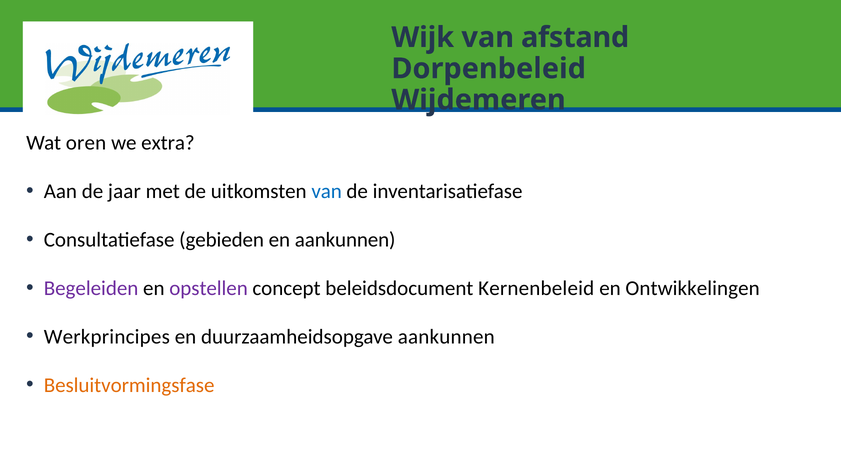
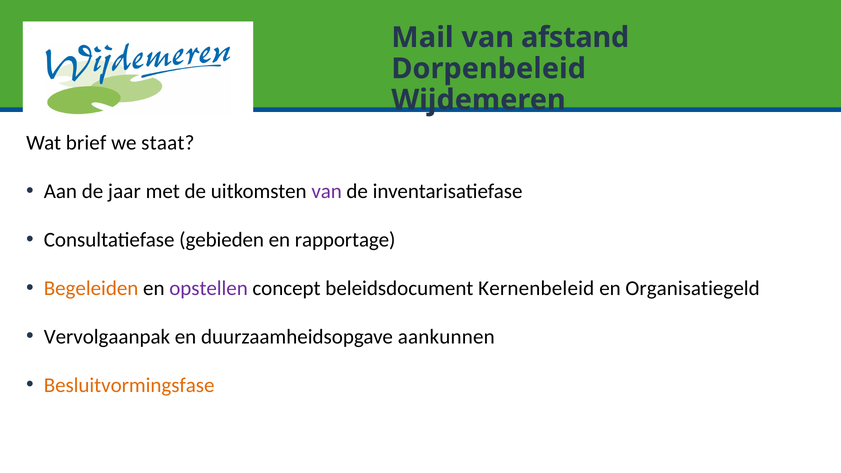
Wijk: Wijk -> Mail (423, 37)
oren: oren -> brief (86, 143)
extra: extra -> staat (168, 143)
van colour: blue -> purple (327, 191)
en aankunnen: aankunnen -> rapportage (345, 240)
Begeleiden colour: purple -> orange (91, 288)
Ontwikkelingen: Ontwikkelingen -> Organisatiegeld (693, 288)
Werkprincipes: Werkprincipes -> Vervolgaanpak (107, 337)
